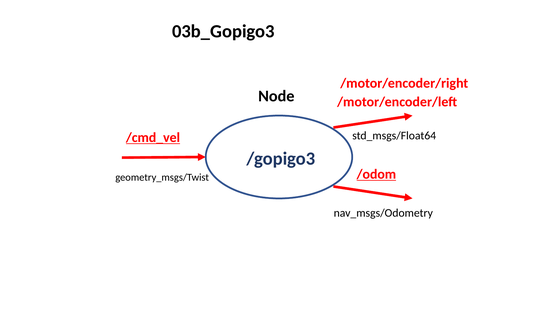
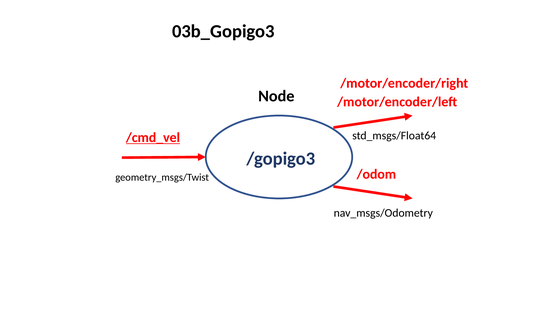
/odom underline: present -> none (376, 174)
